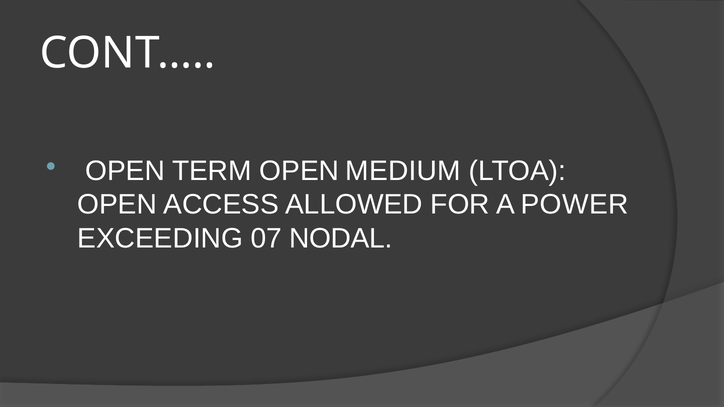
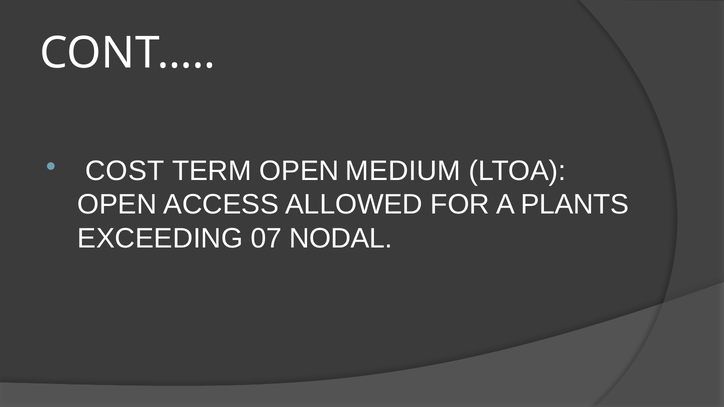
OPEN: OPEN -> COST (125, 171)
POWER: POWER -> PLANTS (575, 205)
